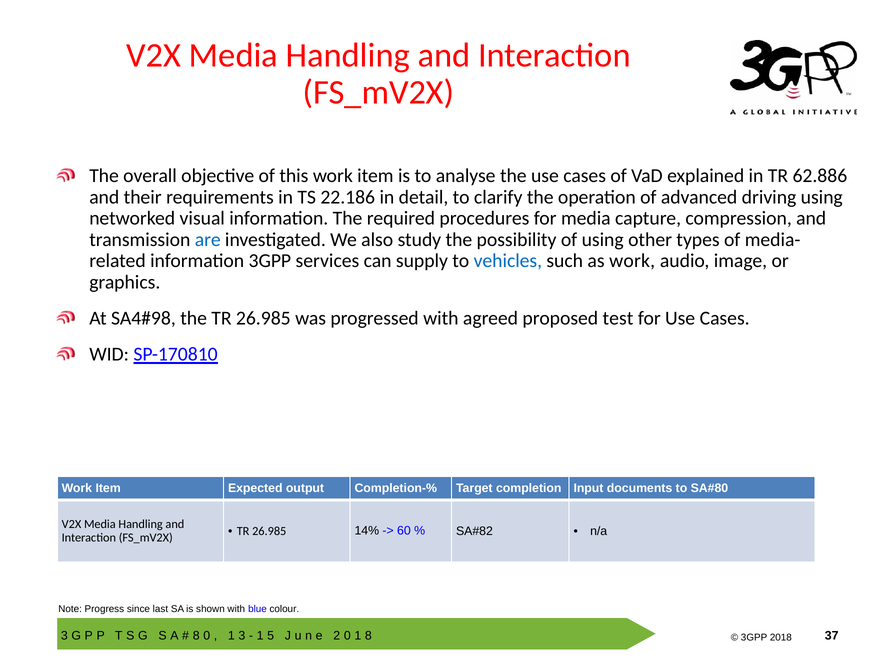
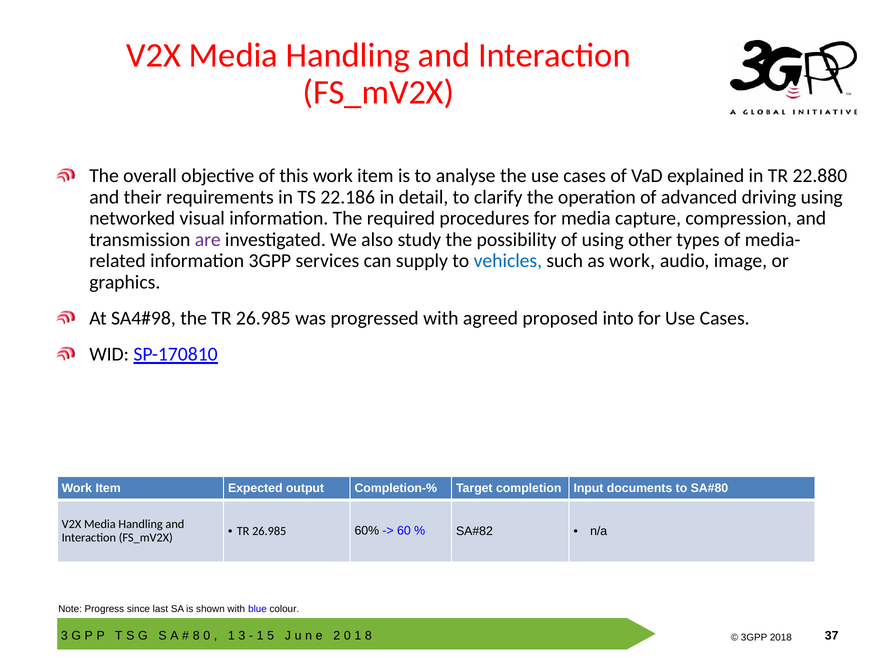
62.886: 62.886 -> 22.880 (820, 176)
are colour: blue -> purple (208, 240)
test: test -> into (618, 318)
14%: 14% -> 60% (367, 531)
